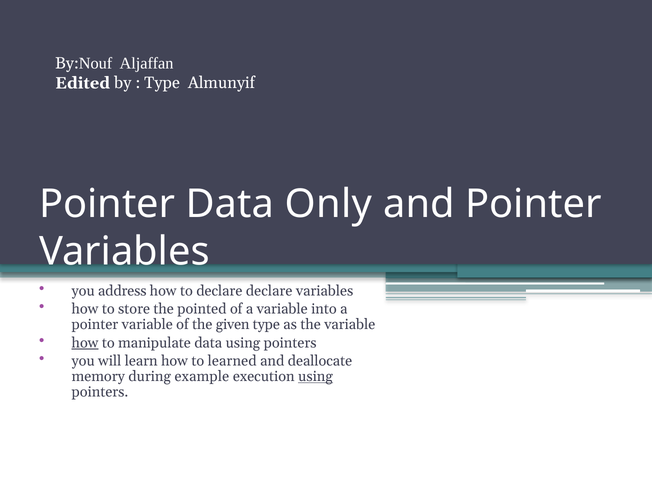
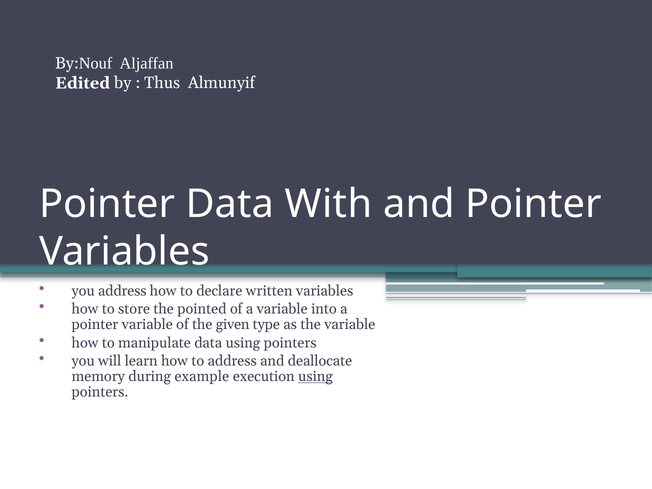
Type: Type -> Thus (162, 83)
Only: Only -> With (328, 204)
declare declare: declare -> written (269, 291)
how underline: present -> none (85, 343)
to learned: learned -> address (232, 361)
